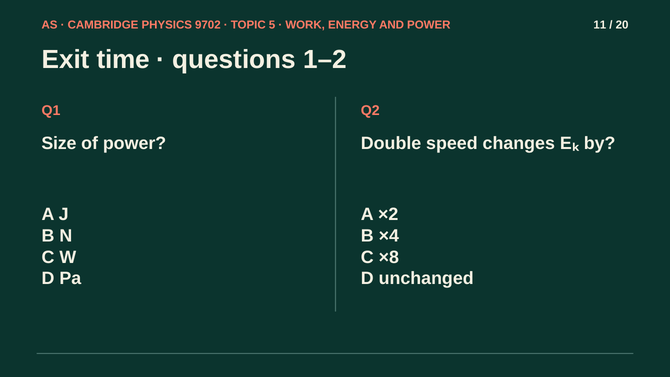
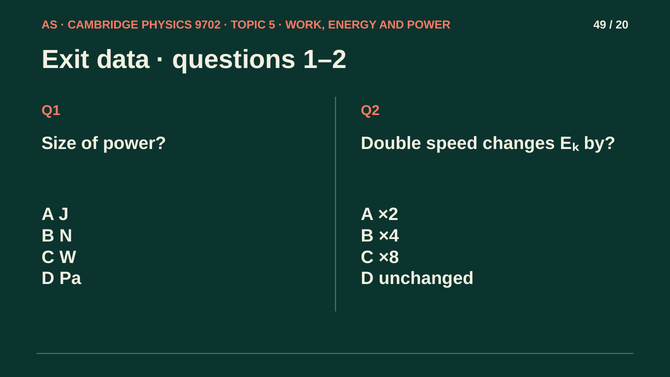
11: 11 -> 49 (600, 25)
time: time -> data (123, 60)
